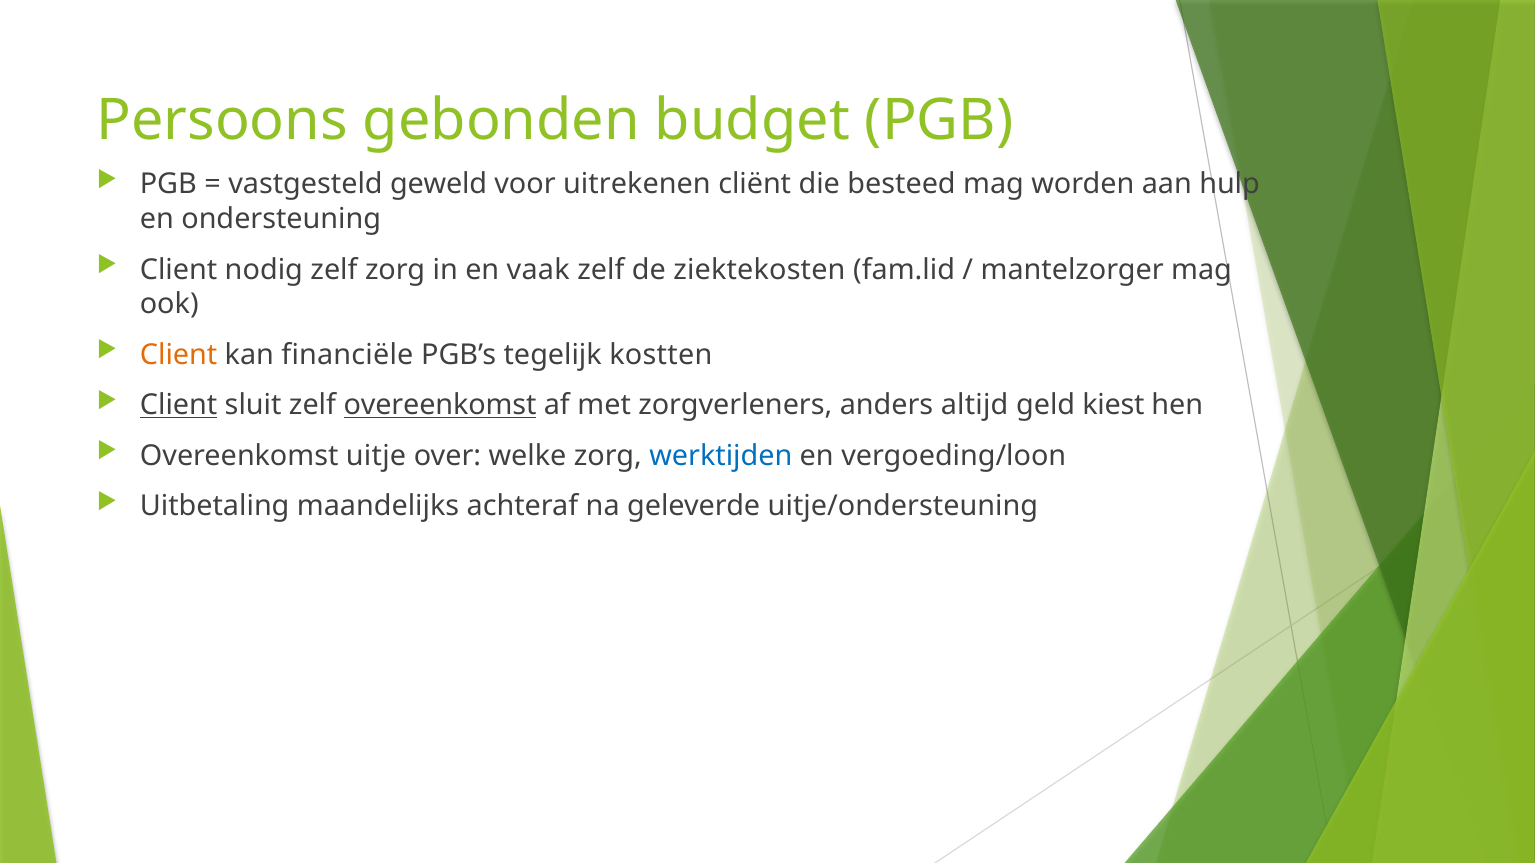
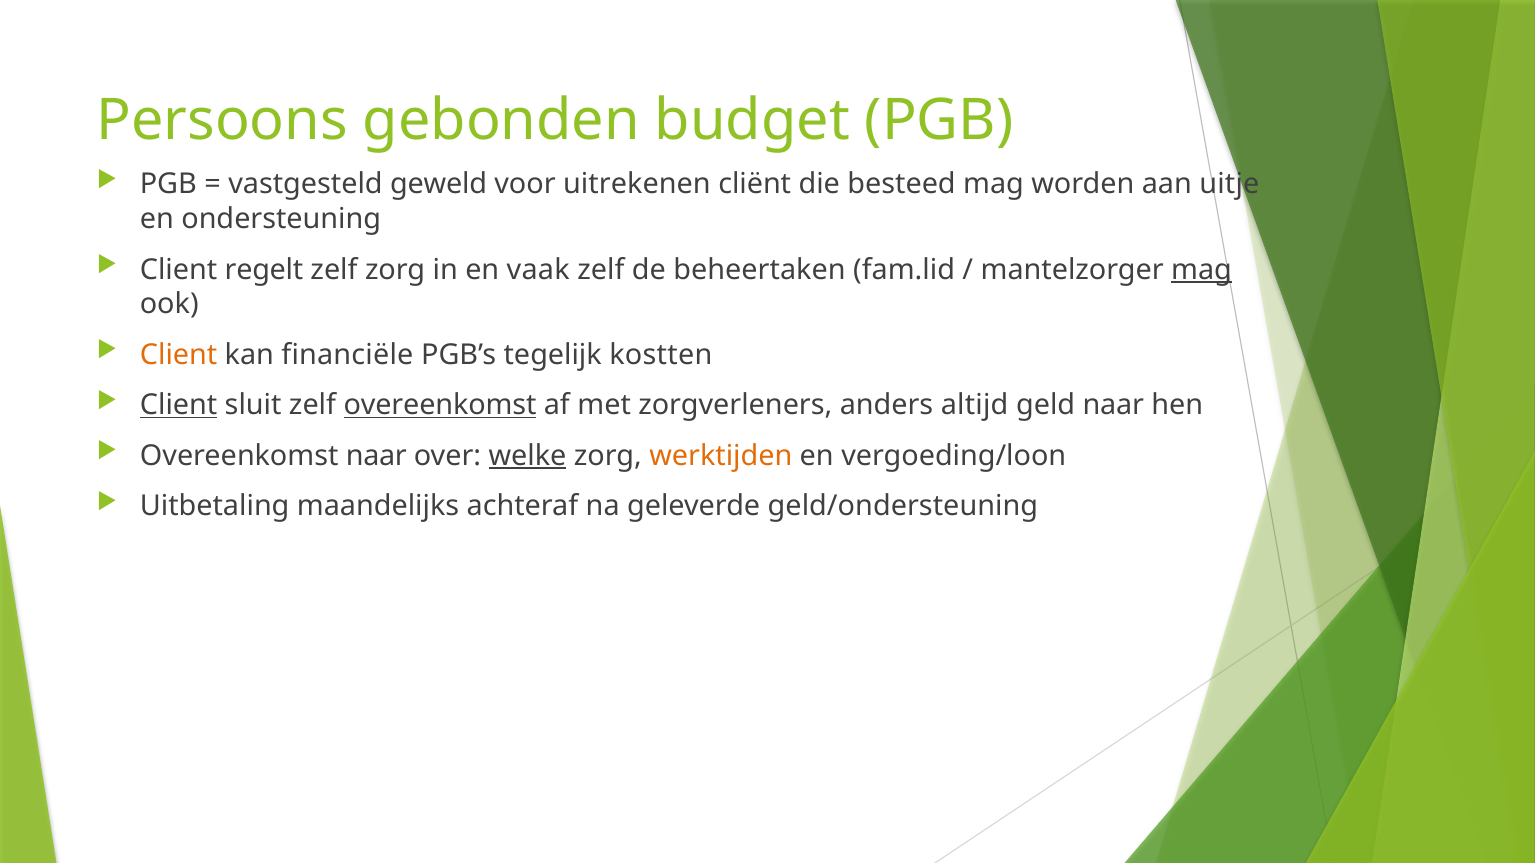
hulp: hulp -> uitje (1229, 185)
nodig: nodig -> regelt (264, 270)
ziektekosten: ziektekosten -> beheertaken (759, 270)
mag underline: none -> present (1202, 270)
geld kiest: kiest -> naar (1113, 405)
Overeenkomst uitje: uitje -> naar (376, 456)
welke underline: none -> present (528, 456)
werktijden colour: blue -> orange (721, 456)
uitje/ondersteuning: uitje/ondersteuning -> geld/ondersteuning (903, 506)
